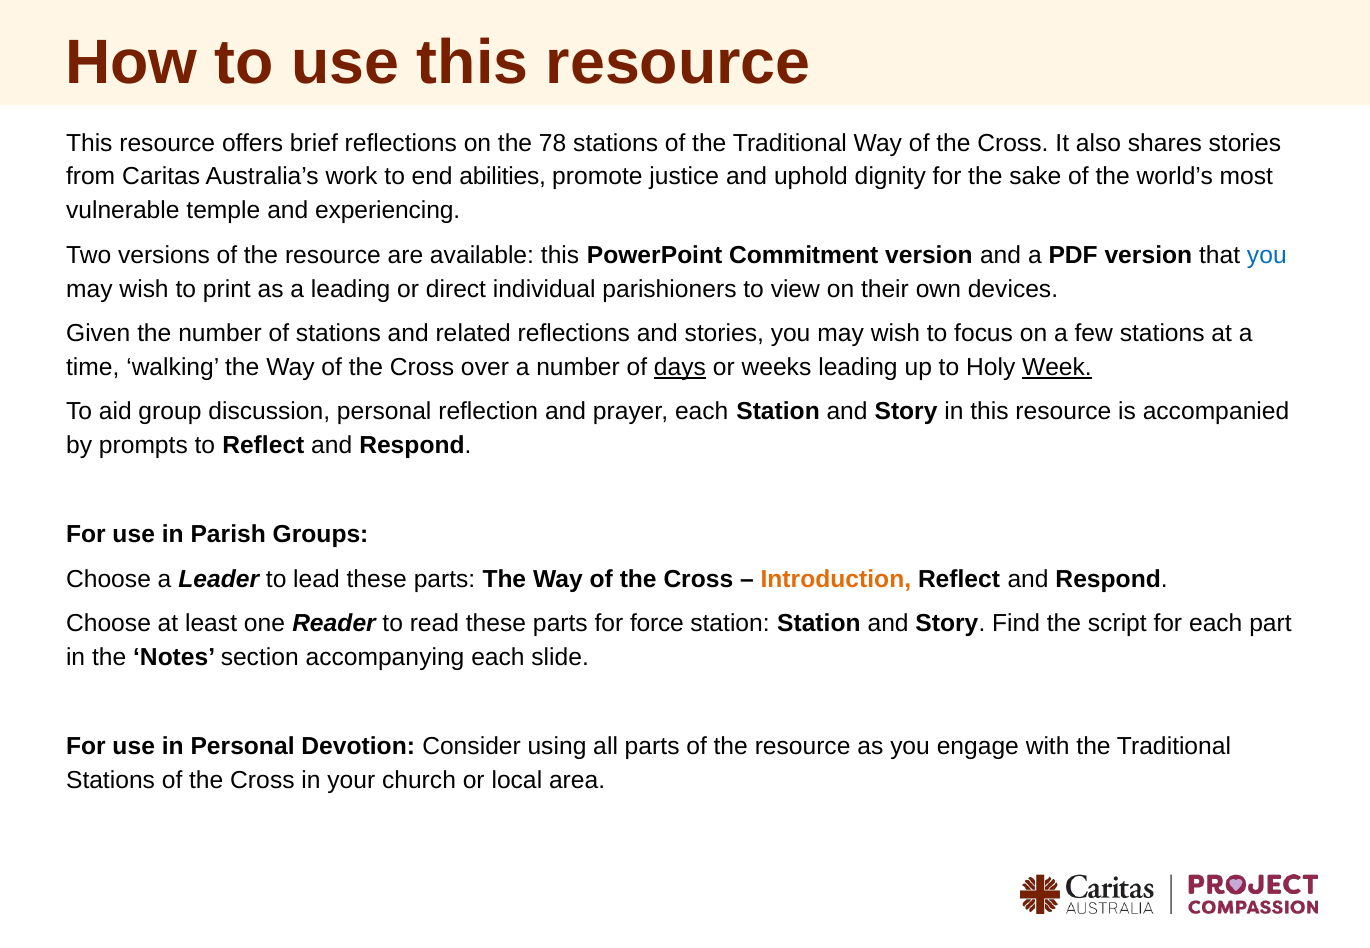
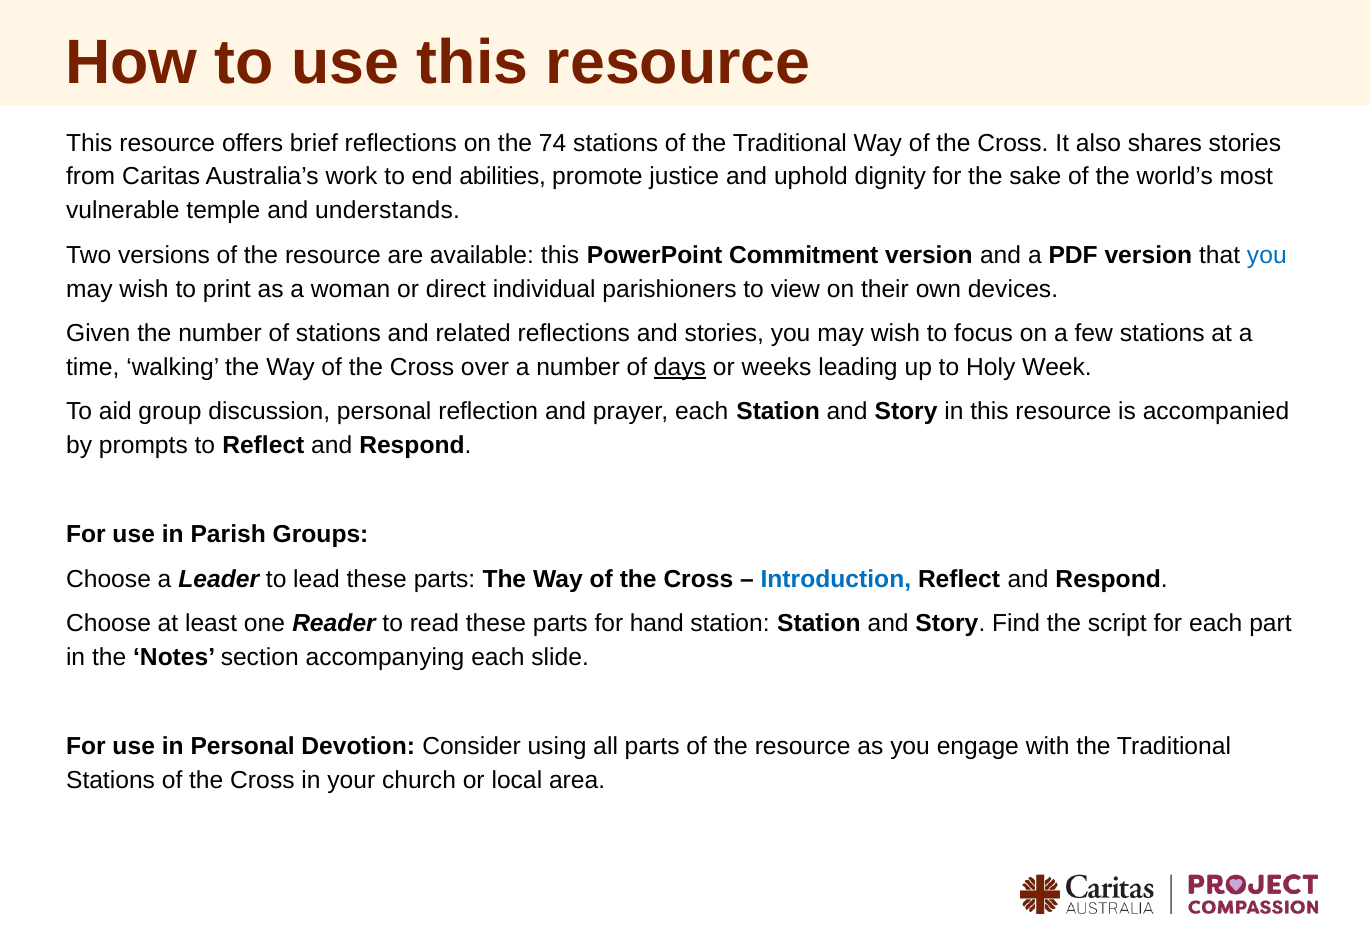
78: 78 -> 74 (553, 143)
experiencing: experiencing -> understands (387, 211)
a leading: leading -> woman (351, 289)
Week underline: present -> none (1057, 368)
Introduction colour: orange -> blue (836, 579)
force: force -> hand (657, 624)
